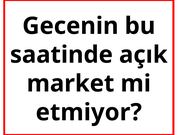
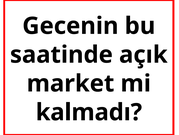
etmiyor: etmiyor -> kalmadı (89, 112)
